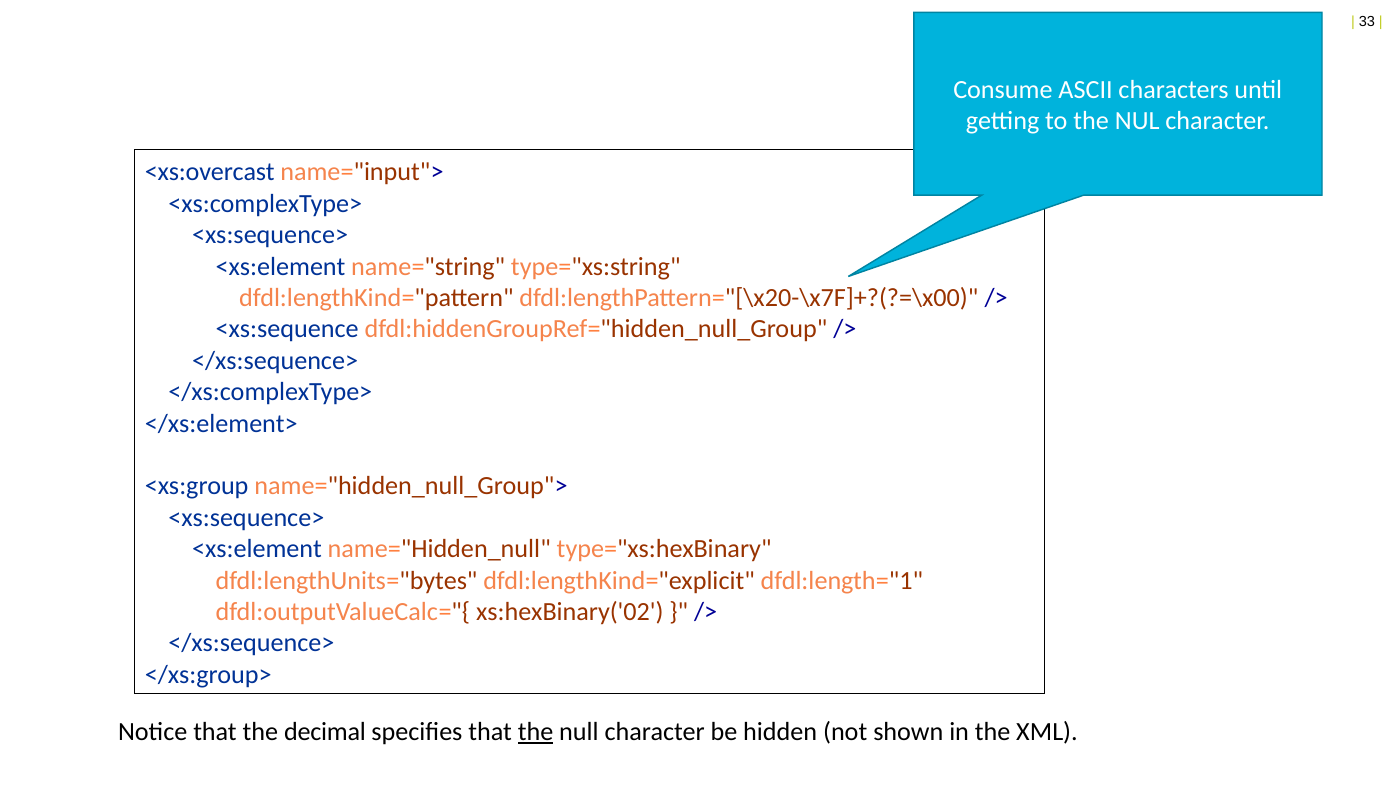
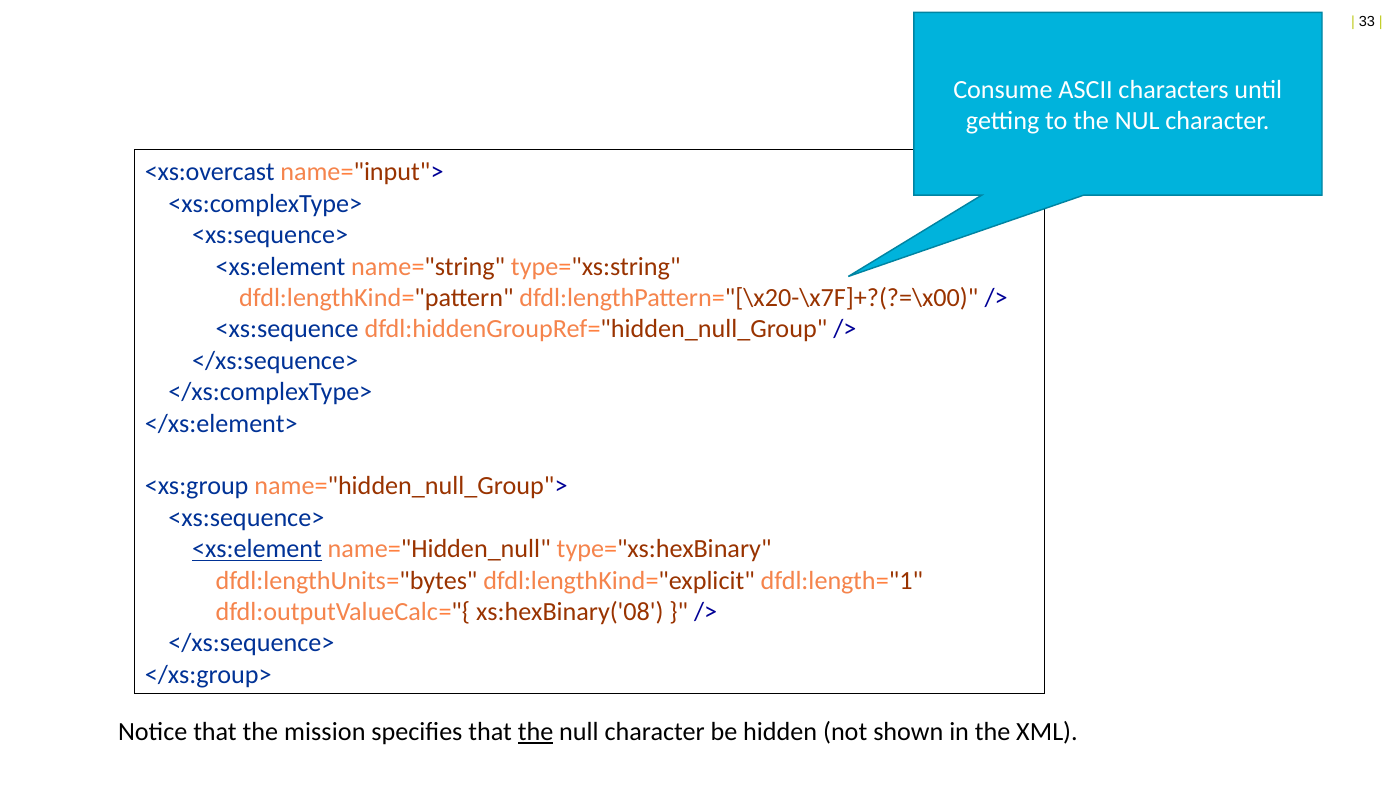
<xs:element underline: none -> present (257, 549)
xs:hexBinary('02: xs:hexBinary('02 -> xs:hexBinary('08 (570, 612)
decimal: decimal -> mission (325, 732)
